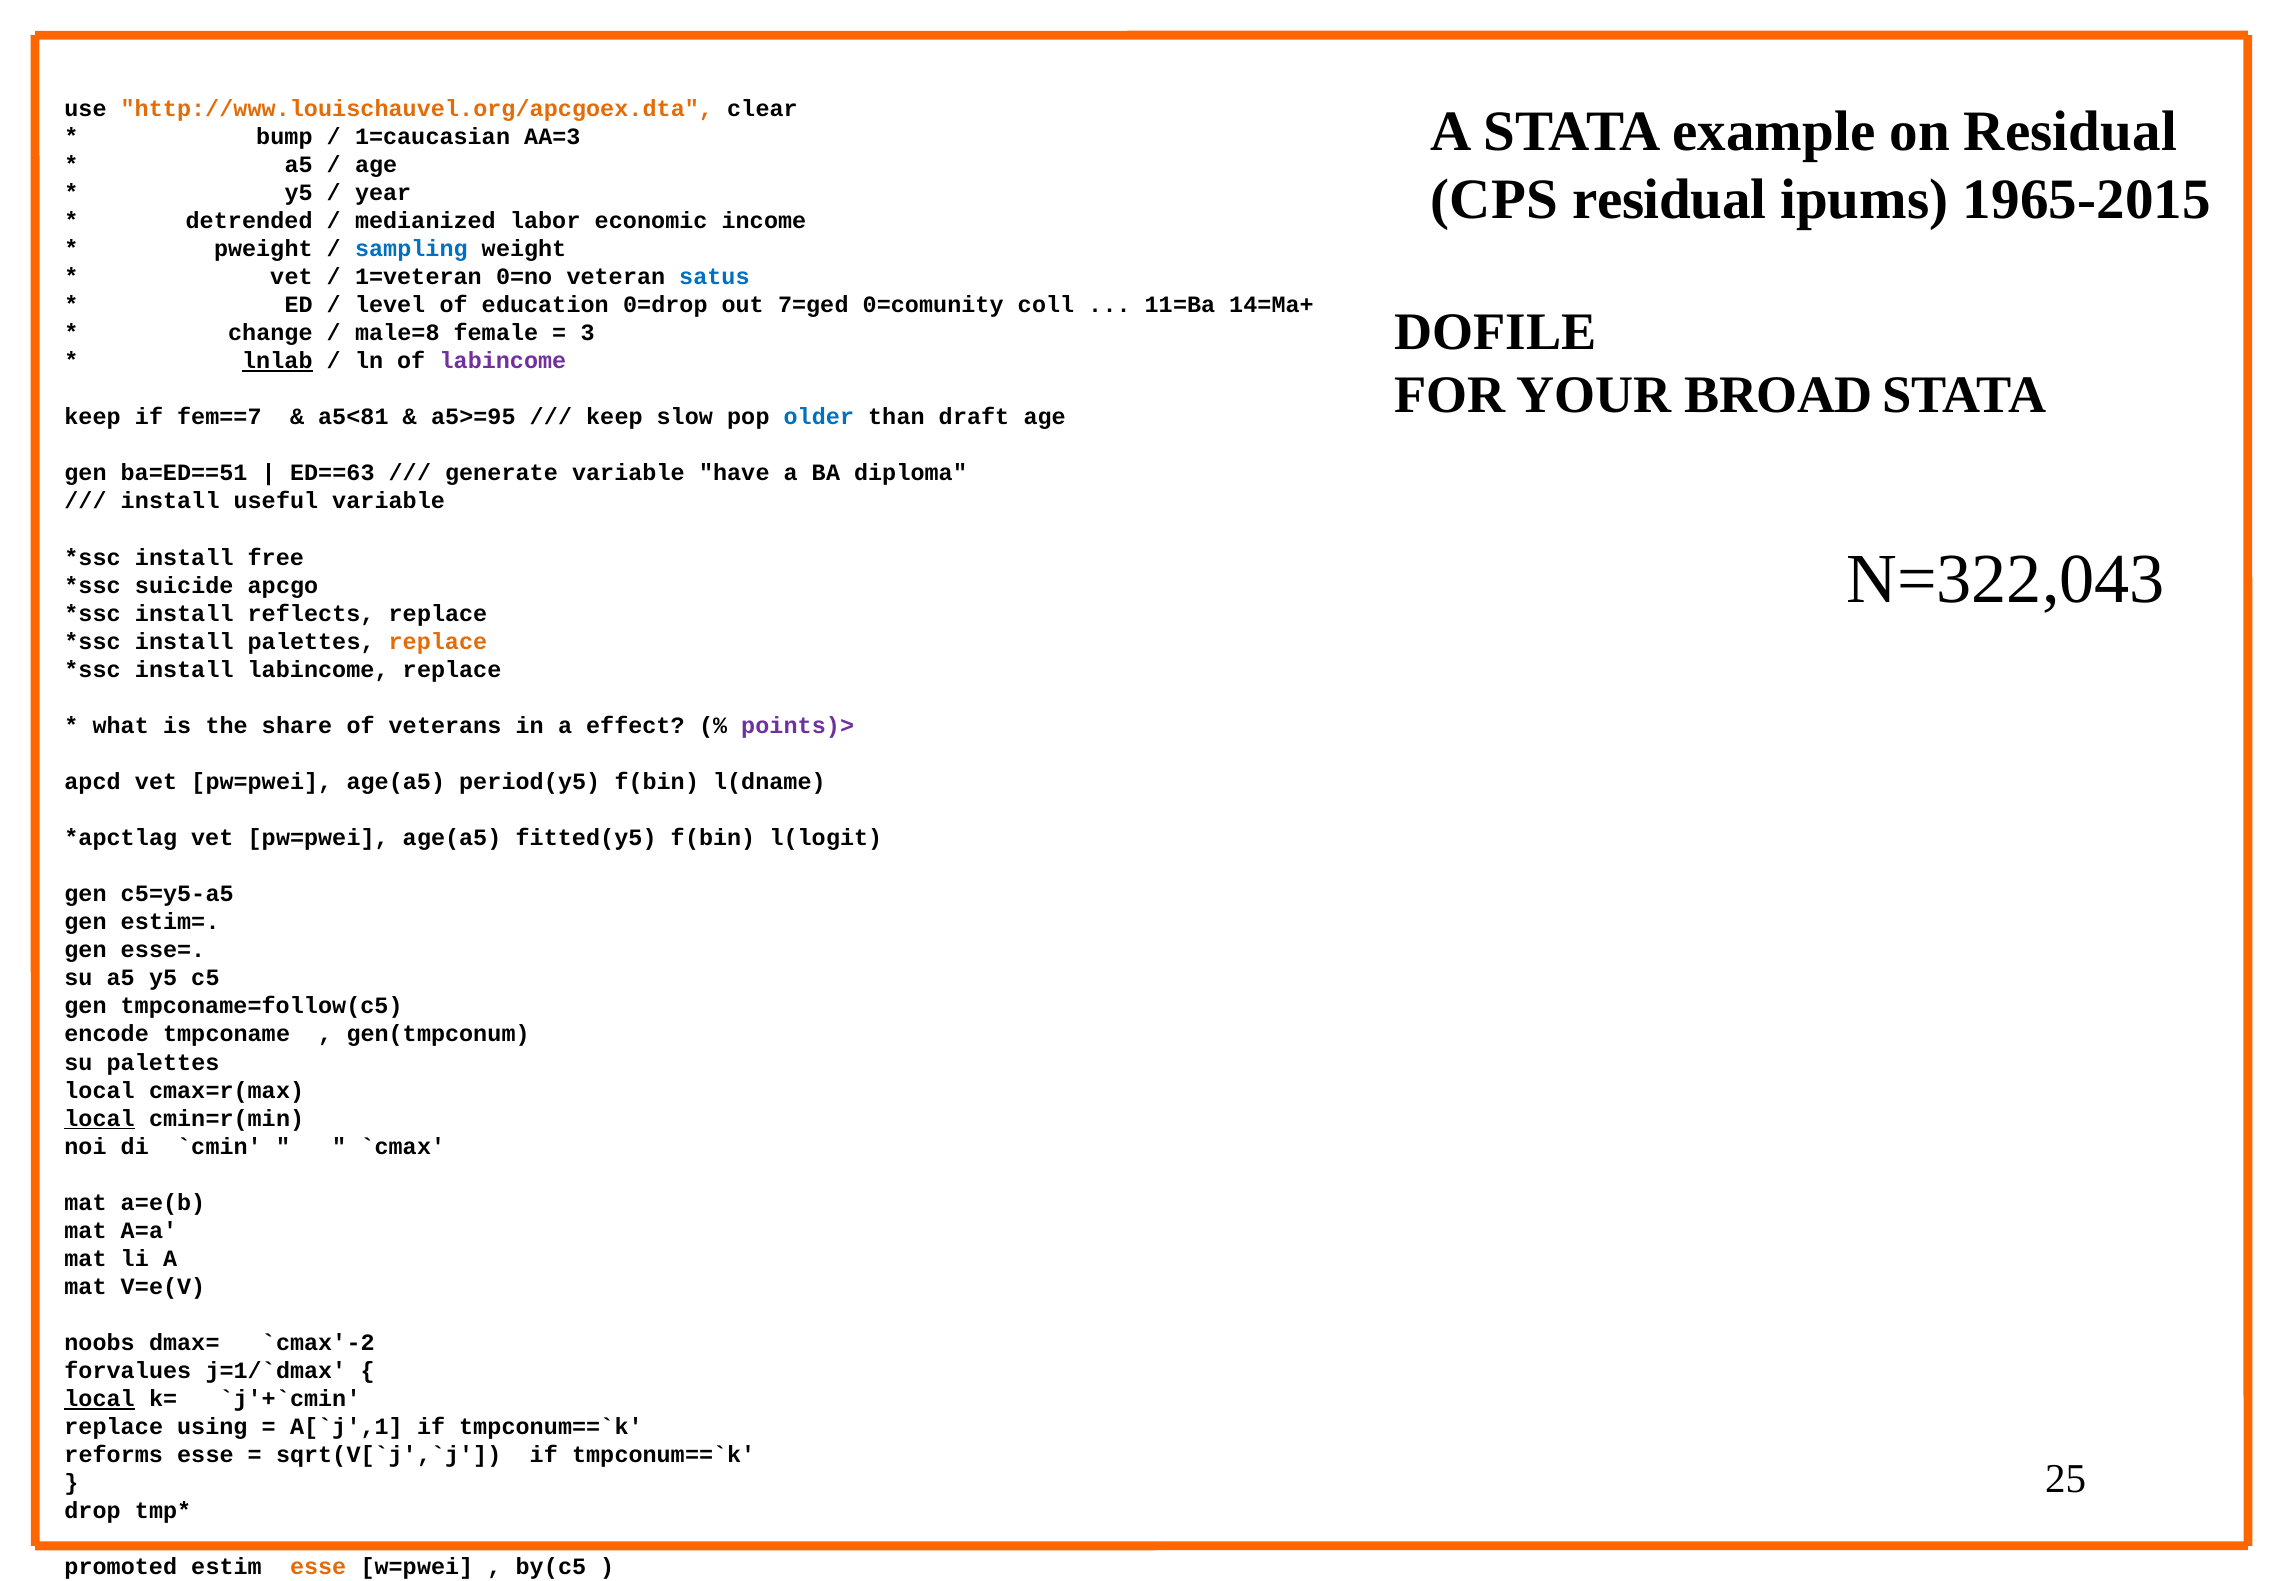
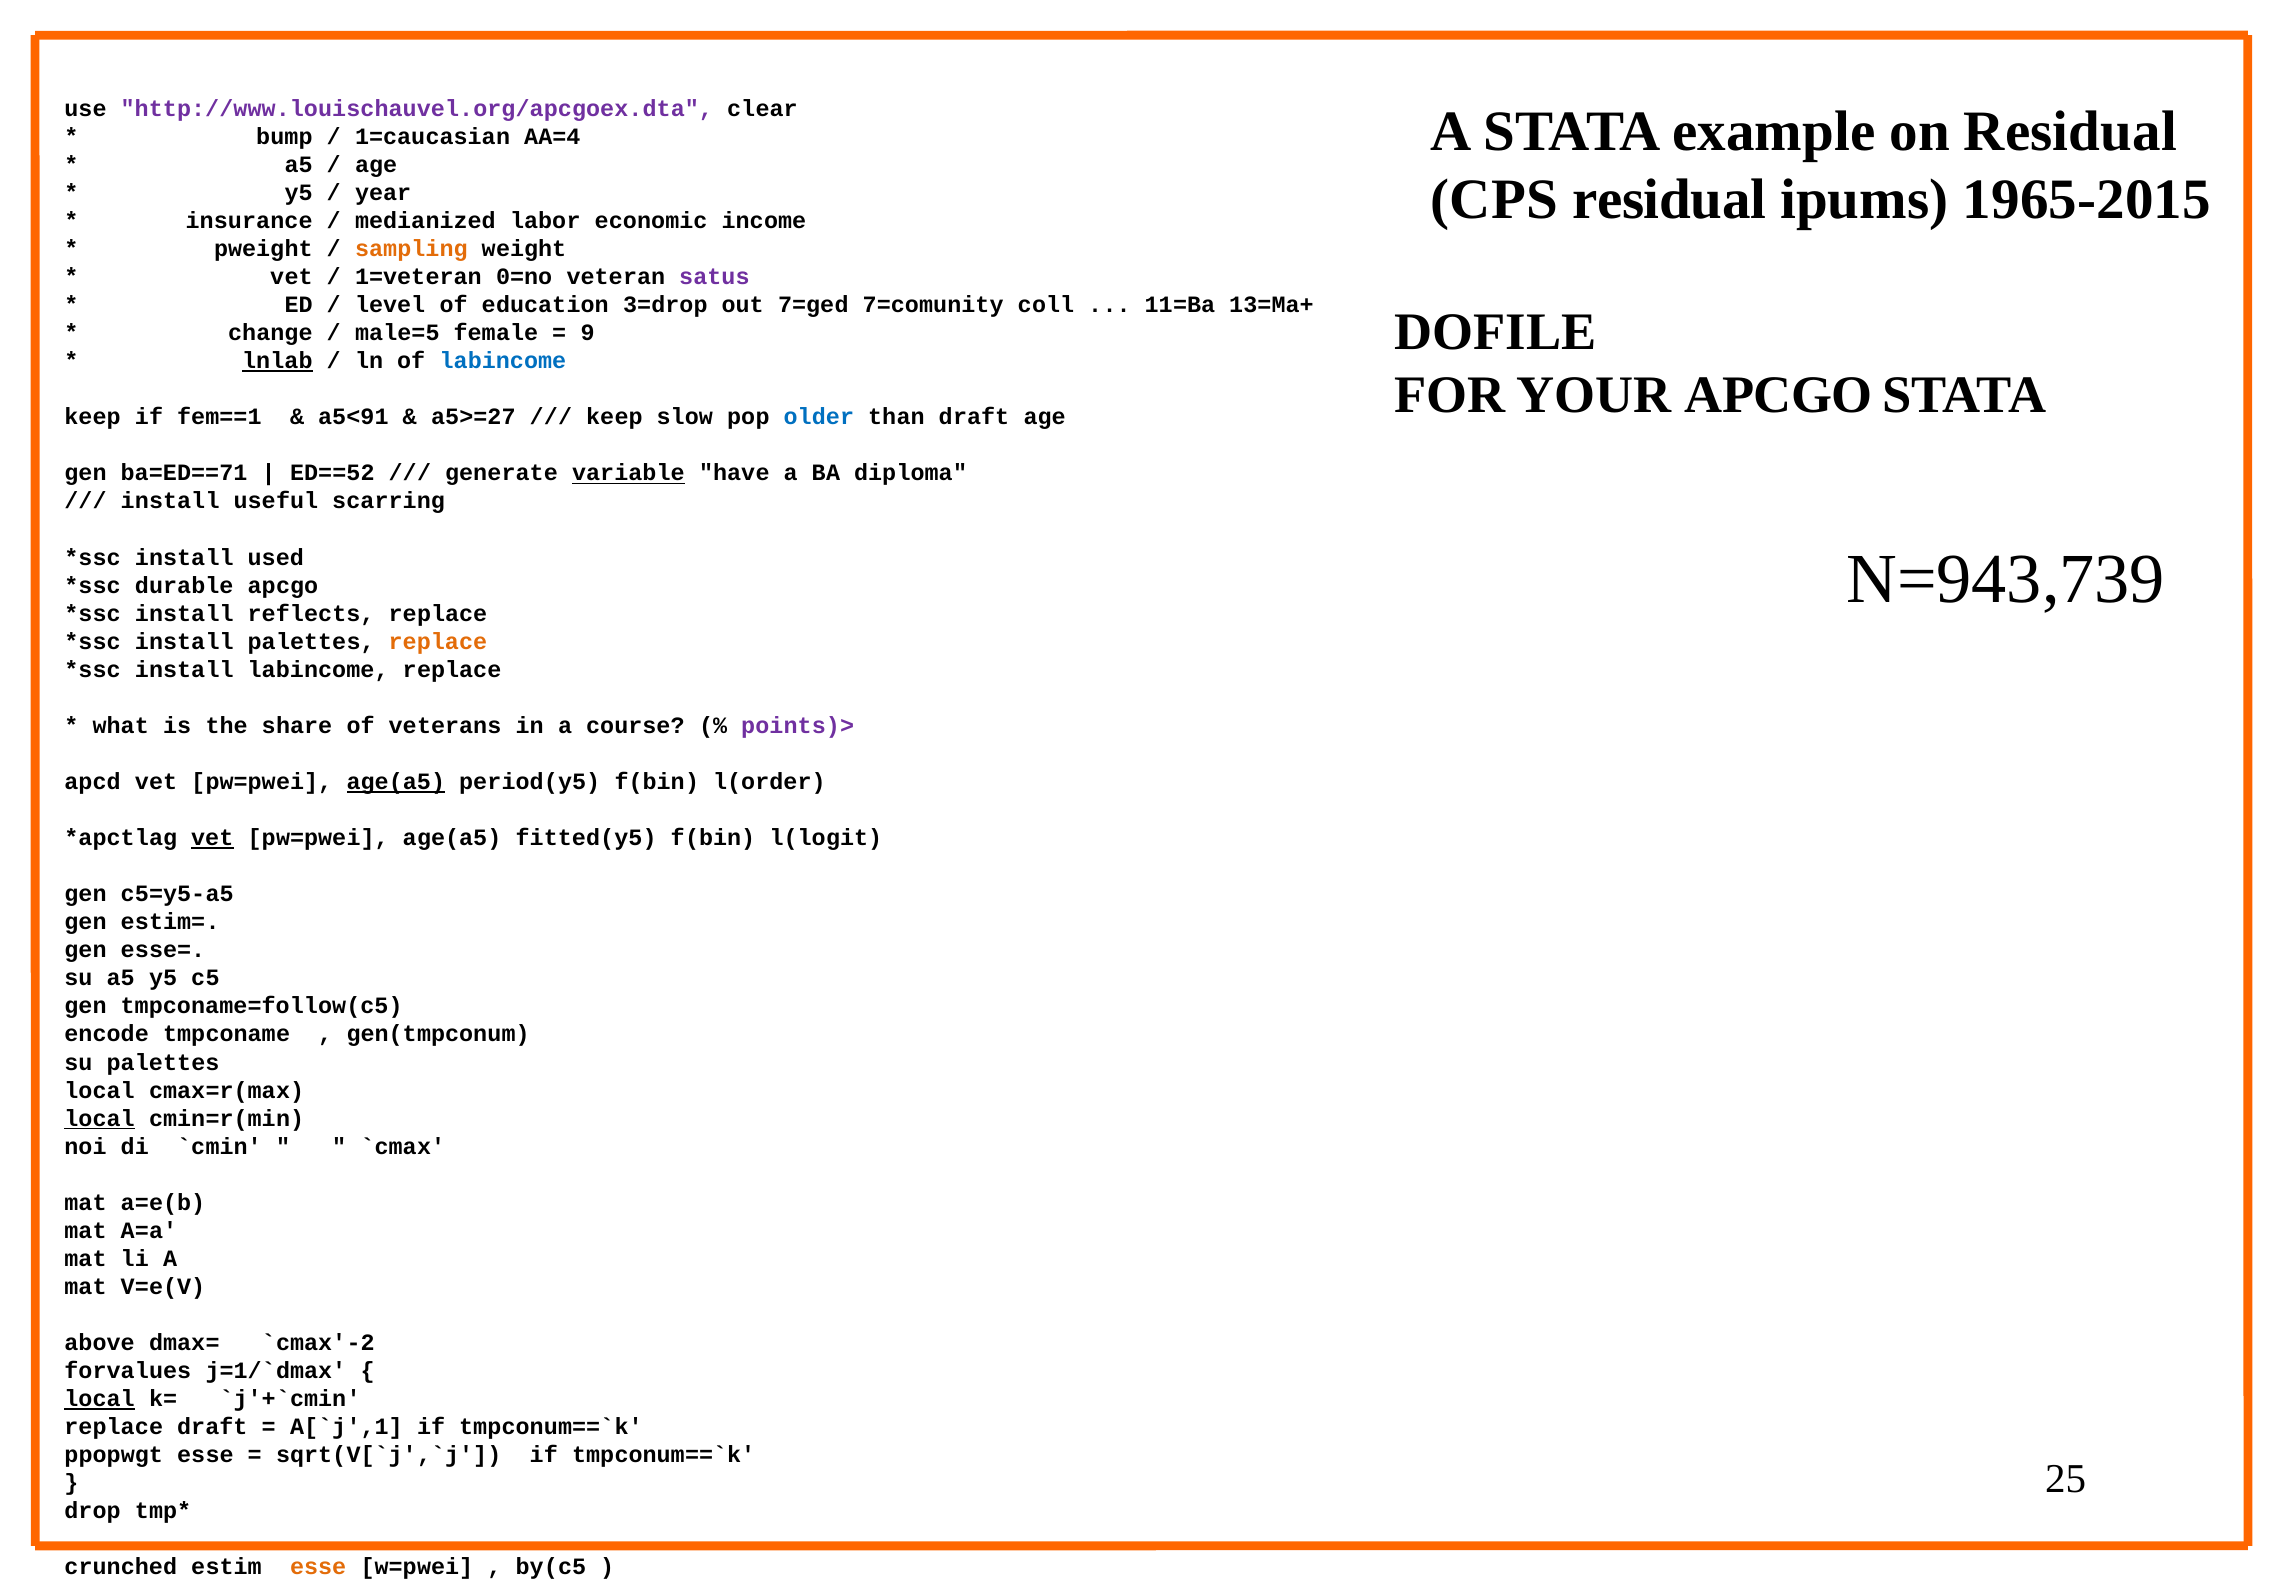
http://www.louischauvel.org/apcgoex.dta colour: orange -> purple (417, 109)
AA=3: AA=3 -> AA=4 (552, 137)
detrended: detrended -> insurance (249, 221)
sampling colour: blue -> orange (411, 249)
satus colour: blue -> purple (714, 277)
0=drop: 0=drop -> 3=drop (665, 305)
0=comunity: 0=comunity -> 7=comunity (933, 305)
14=Ma+: 14=Ma+ -> 13=Ma+ (1271, 305)
male=8: male=8 -> male=5 (397, 333)
3: 3 -> 9 (588, 333)
labincome colour: purple -> blue (503, 361)
YOUR BROAD: BROAD -> APCGO (1779, 395)
fem==7: fem==7 -> fem==1 (219, 417)
a5<81: a5<81 -> a5<91 (353, 417)
a5>=95: a5>=95 -> a5>=27 (473, 417)
ba=ED==51: ba=ED==51 -> ba=ED==71 (184, 473)
ED==63: ED==63 -> ED==52 (332, 473)
variable underline: none -> present (628, 473)
useful variable: variable -> scarring (389, 501)
N=322,043: N=322,043 -> N=943,739 (2006, 579)
free: free -> used (276, 557)
suicide: suicide -> durable (184, 585)
effect: effect -> course (635, 725)
age(a5 underline: none -> present (396, 782)
l(dname: l(dname -> l(order (769, 782)
vet underline: none -> present (212, 838)
noobs: noobs -> above (100, 1342)
replace using: using -> draft (212, 1427)
reforms: reforms -> ppopwgt (114, 1455)
promoted: promoted -> crunched (121, 1567)
